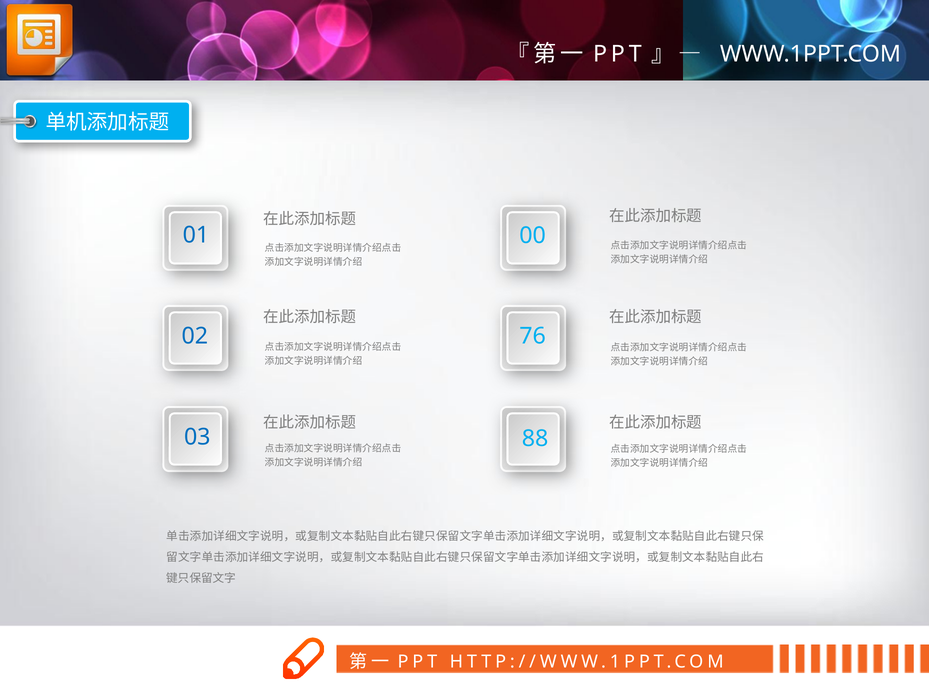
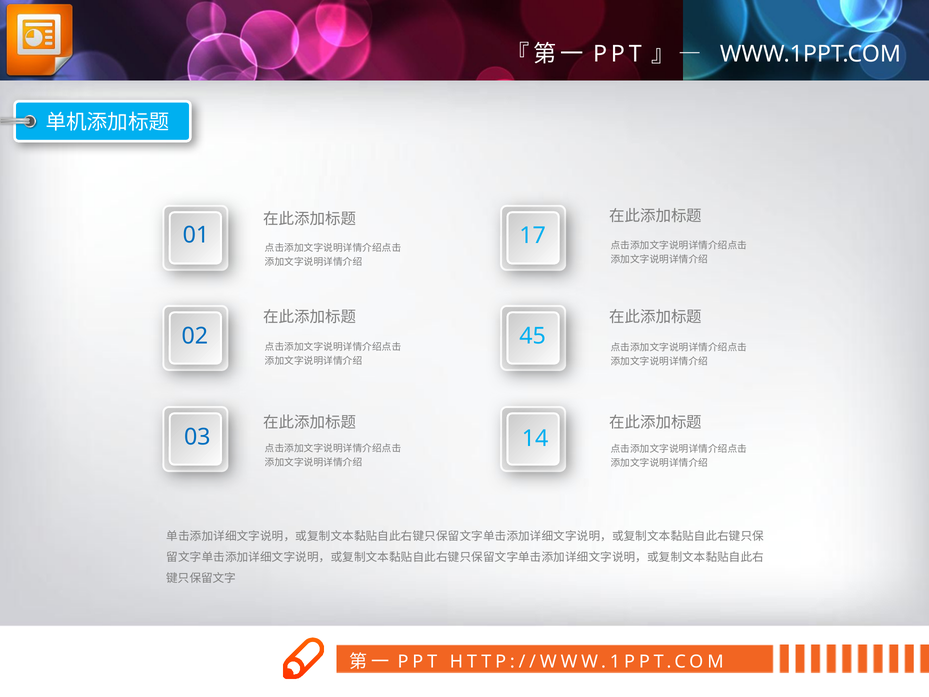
00: 00 -> 17 (533, 236)
76: 76 -> 45 (533, 336)
88: 88 -> 14 (535, 438)
